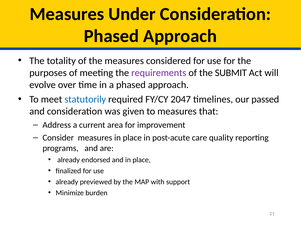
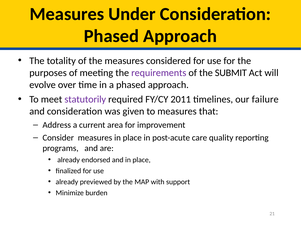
statutorily colour: blue -> purple (85, 100)
2047: 2047 -> 2011 (181, 100)
passed: passed -> failure (265, 100)
